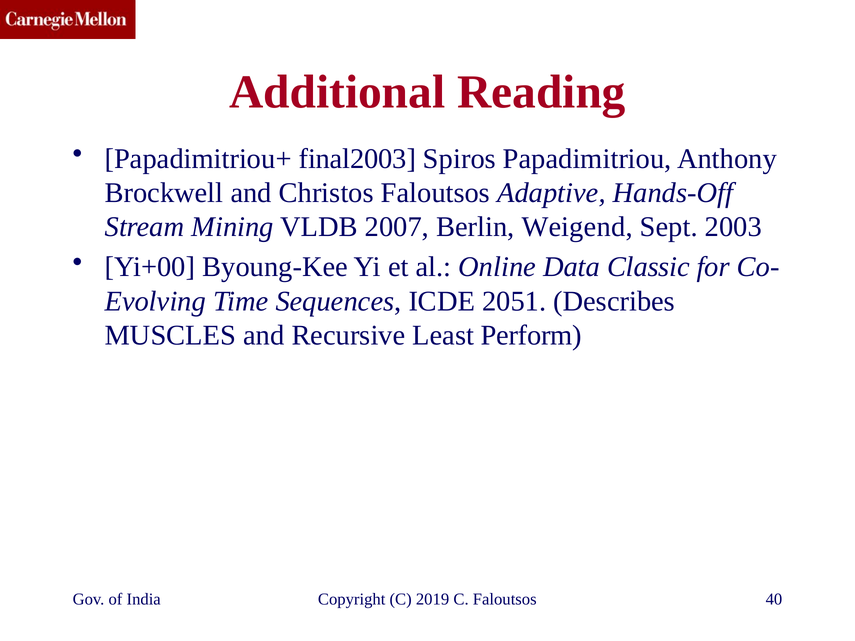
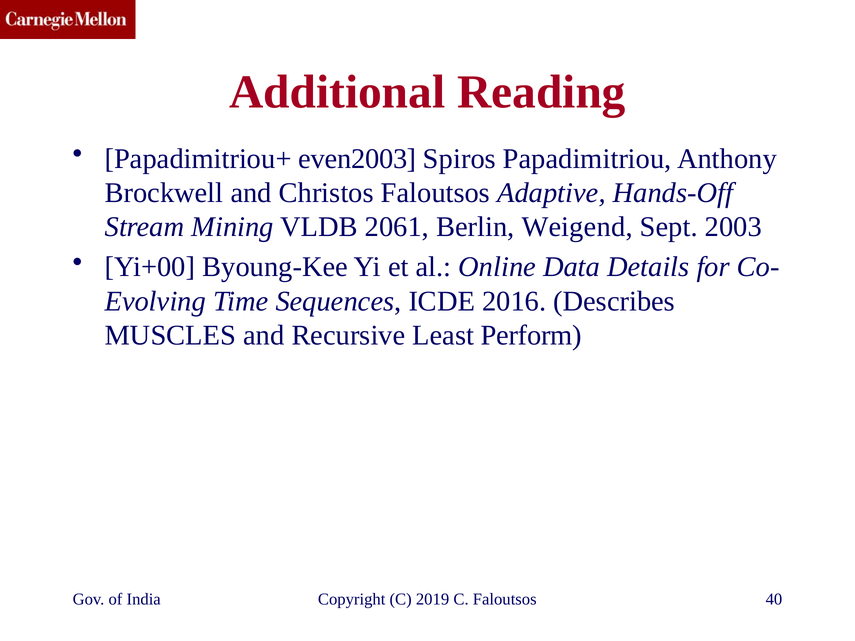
final2003: final2003 -> even2003 (357, 159)
2007: 2007 -> 2061 (397, 227)
Classic: Classic -> Details (648, 267)
2051: 2051 -> 2016 (514, 301)
